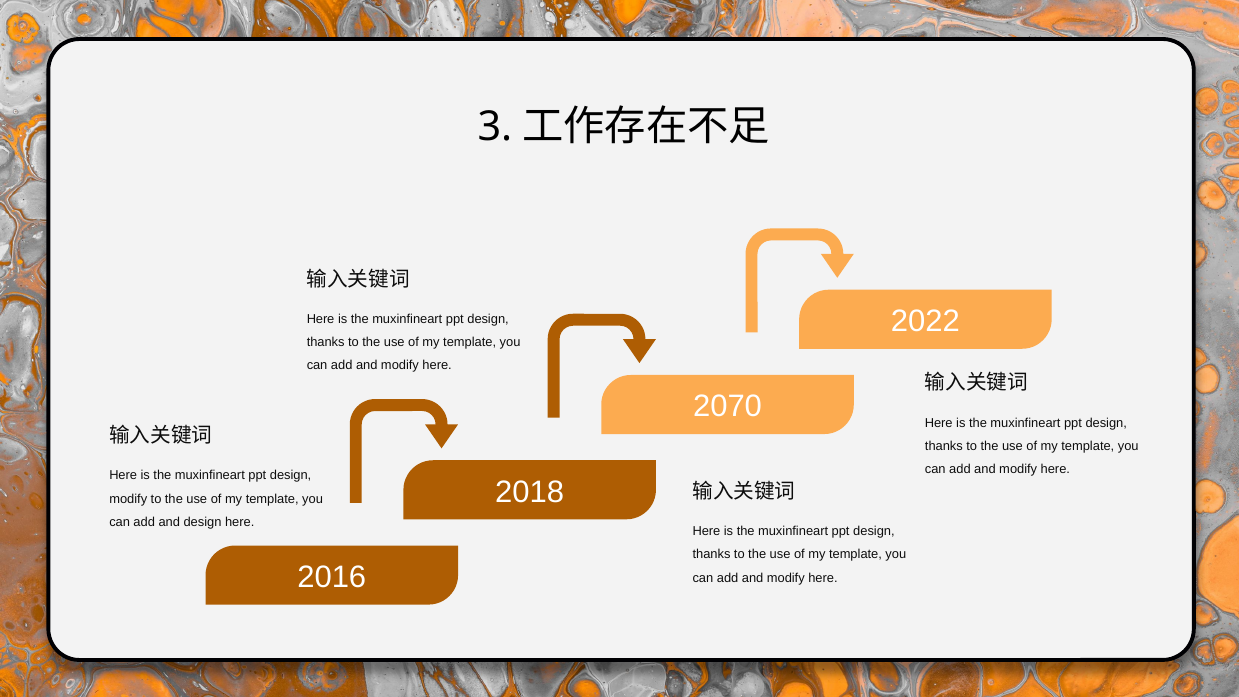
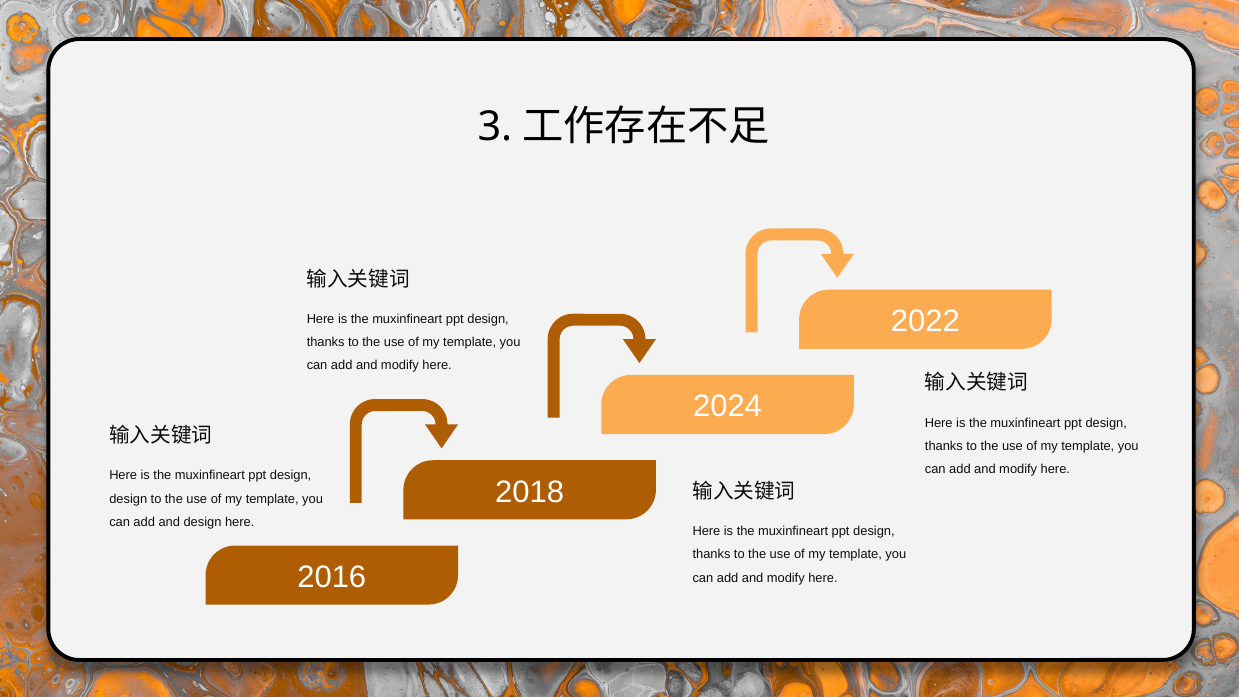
2070: 2070 -> 2024 (728, 407)
modify: modify -> design (128, 499)
